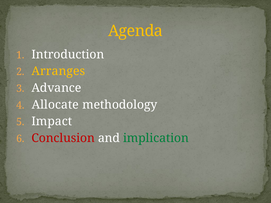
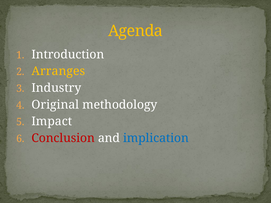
Advance: Advance -> Industry (56, 88)
Allocate: Allocate -> Original (55, 105)
implication colour: green -> blue (156, 138)
